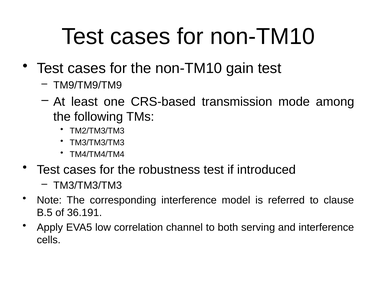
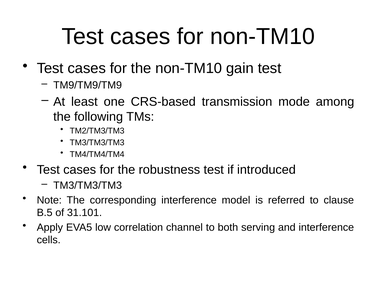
36.191: 36.191 -> 31.101 (85, 212)
